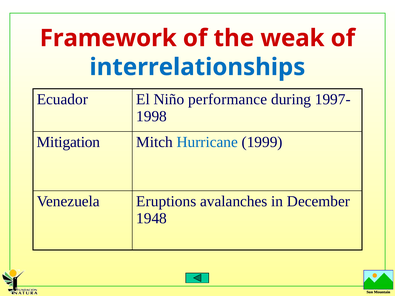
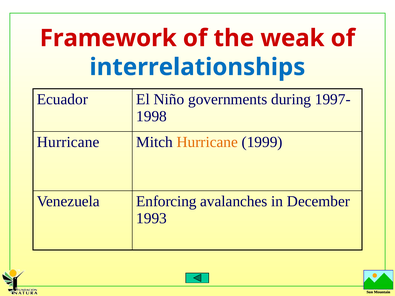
performance: performance -> governments (228, 99)
Mitigation: Mitigation -> Hurricane (68, 142)
Hurricane colour: blue -> orange (207, 142)
Eruptions: Eruptions -> Enforcing (166, 202)
1948: 1948 -> 1993 (152, 219)
